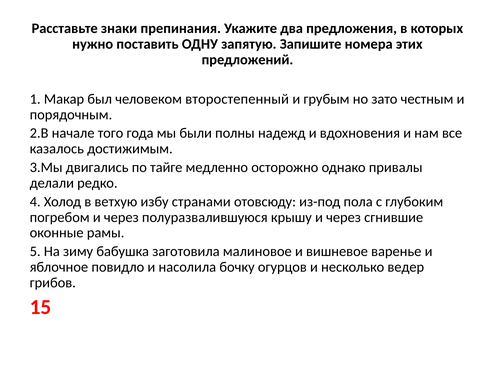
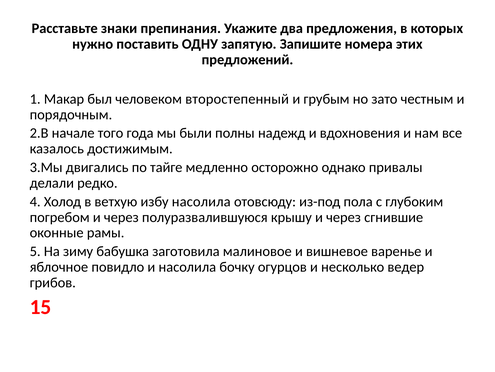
избу странами: странами -> насолила (201, 201)
